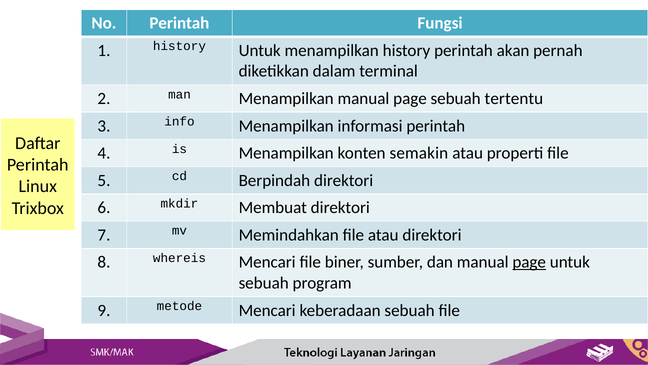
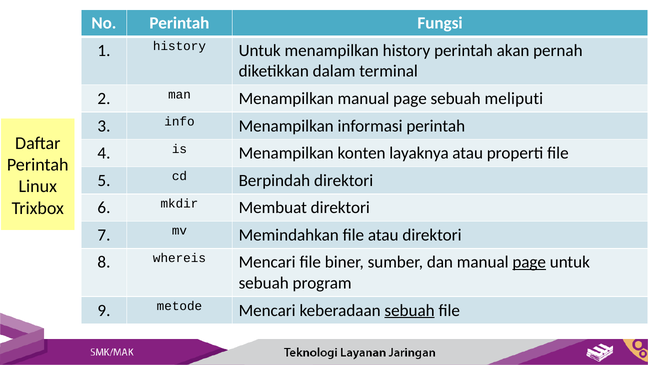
tertentu: tertentu -> meliputi (514, 98)
semakin: semakin -> layaknya (419, 153)
sebuah underline: none -> present (410, 310)
